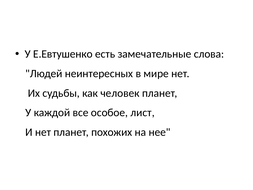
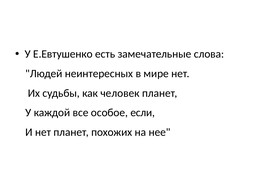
лист: лист -> если (143, 112)
